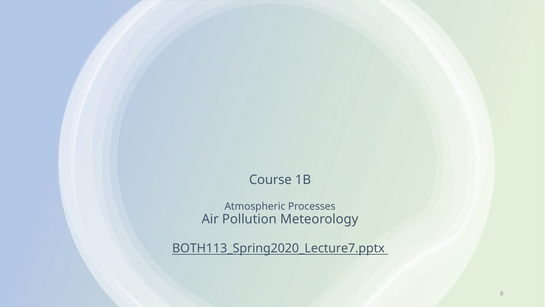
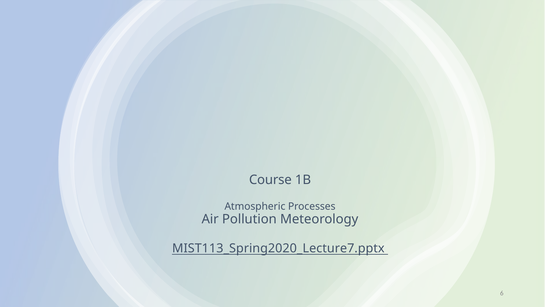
BOTH113_Spring2020_Lecture7.pptx: BOTH113_Spring2020_Lecture7.pptx -> MIST113_Spring2020_Lecture7.pptx (278, 248)
